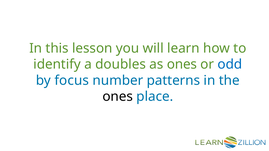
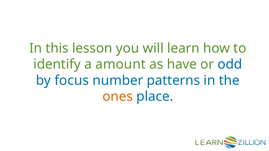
doubles: doubles -> amount (121, 64)
as ones: ones -> have (182, 64)
ones colour: black -> orange (118, 97)
